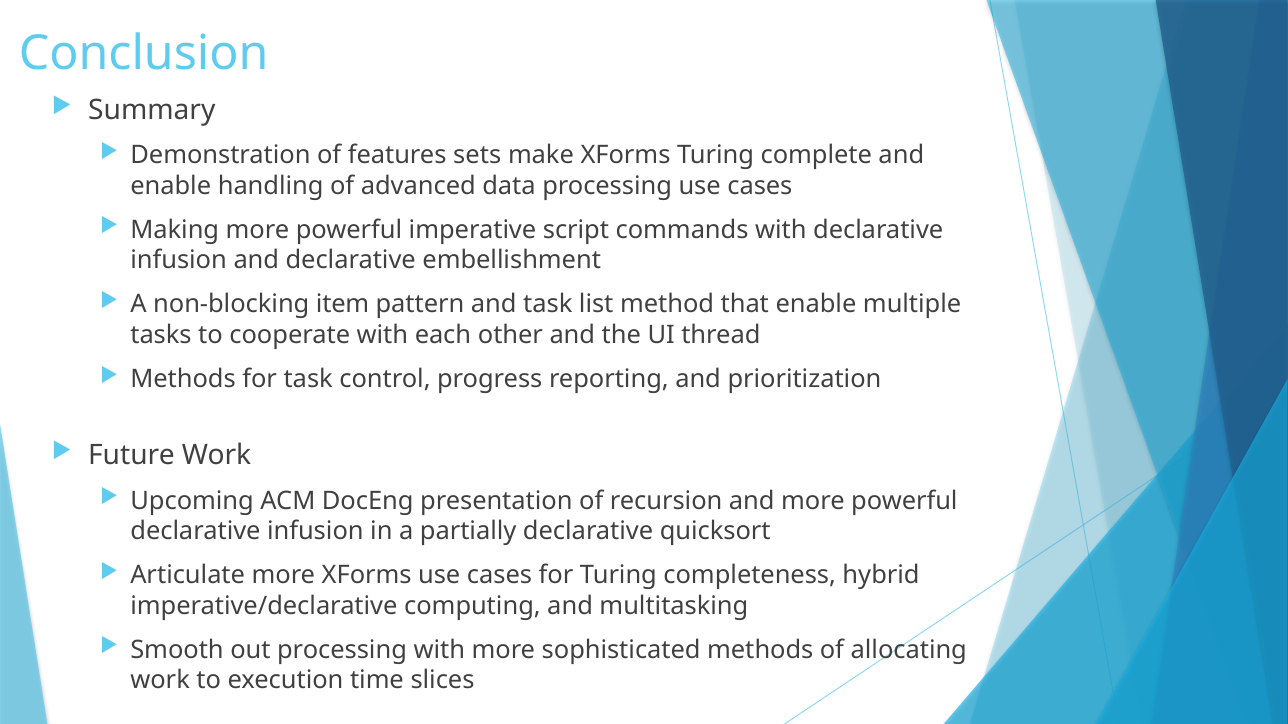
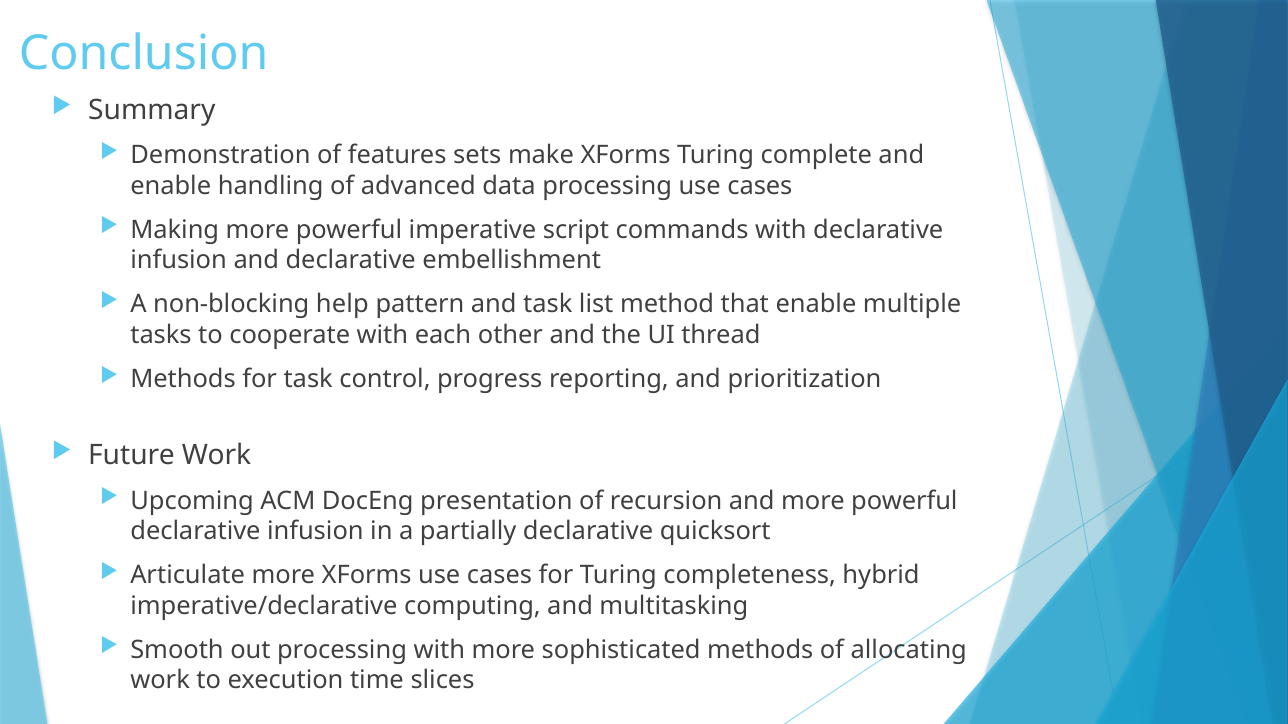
item: item -> help (342, 305)
